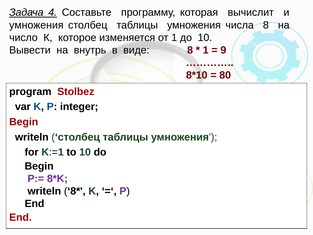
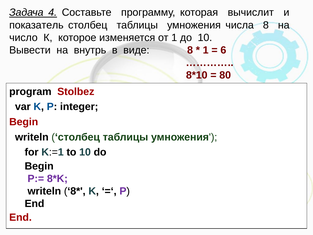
умножения: умножения -> показатель (36, 25)
9: 9 -> 6 (223, 50)
